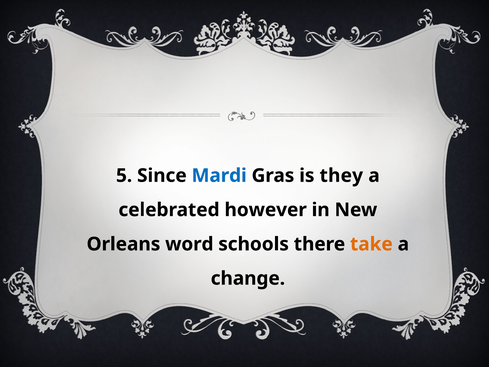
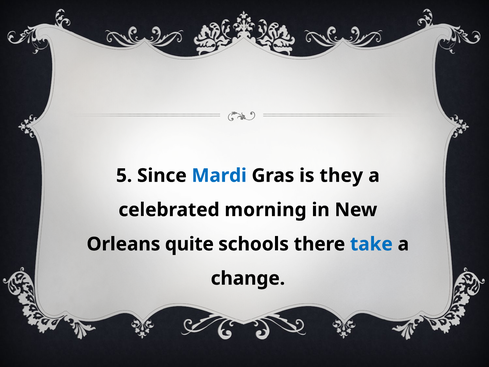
however: however -> morning (266, 210)
word: word -> quite (189, 244)
take colour: orange -> blue (371, 244)
